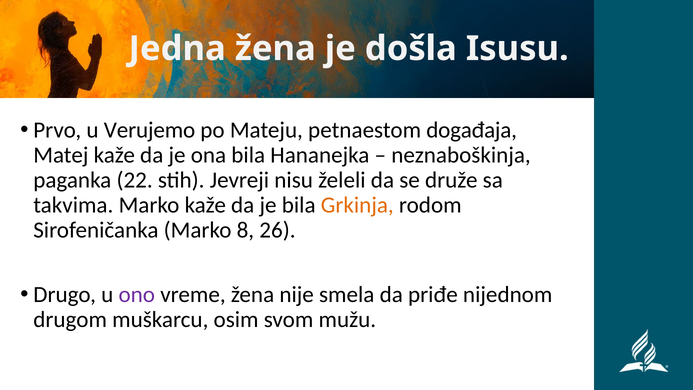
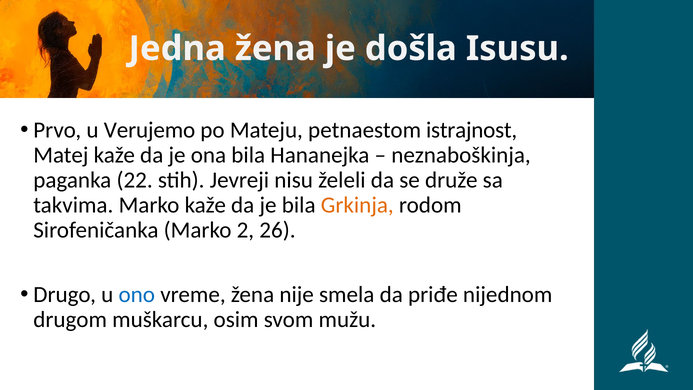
događaja: događaja -> istrajnost (472, 130)
8: 8 -> 2 (245, 230)
ono colour: purple -> blue (137, 294)
